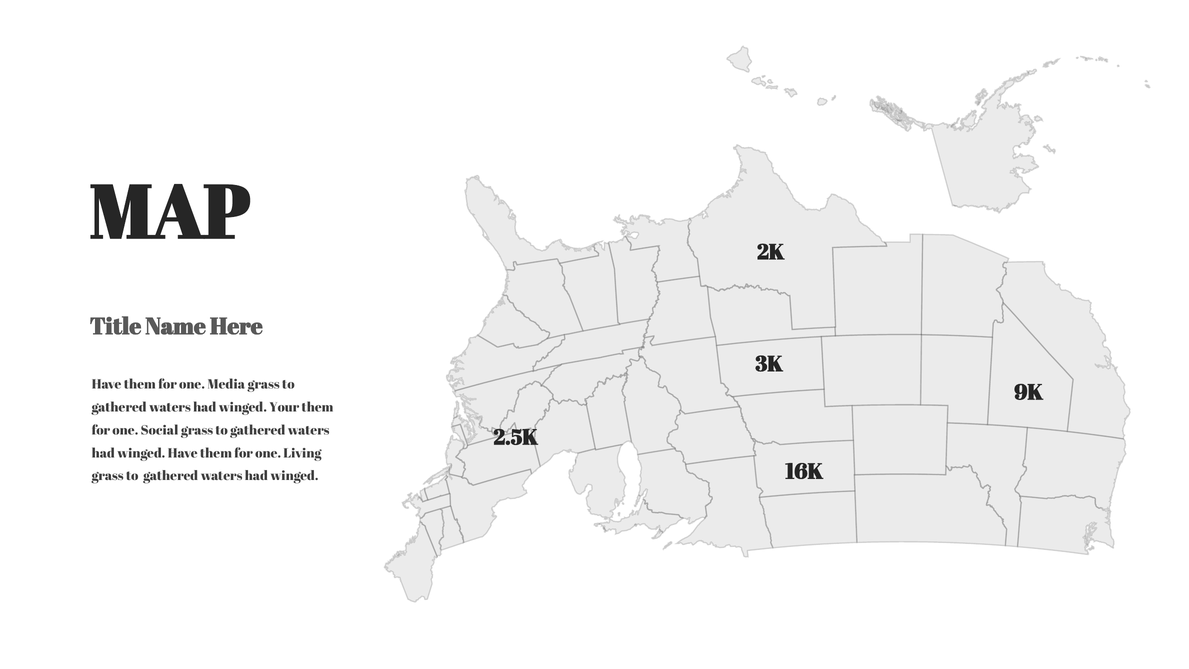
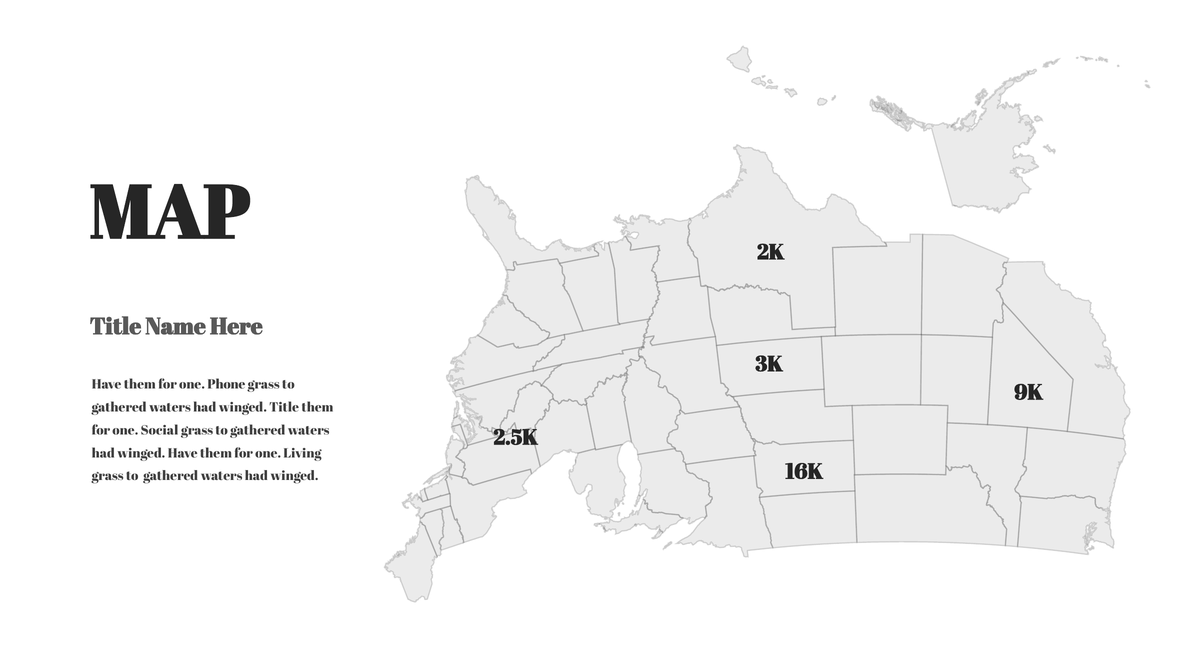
Media: Media -> Phone (226, 384)
Your: Your -> Title (284, 407)
